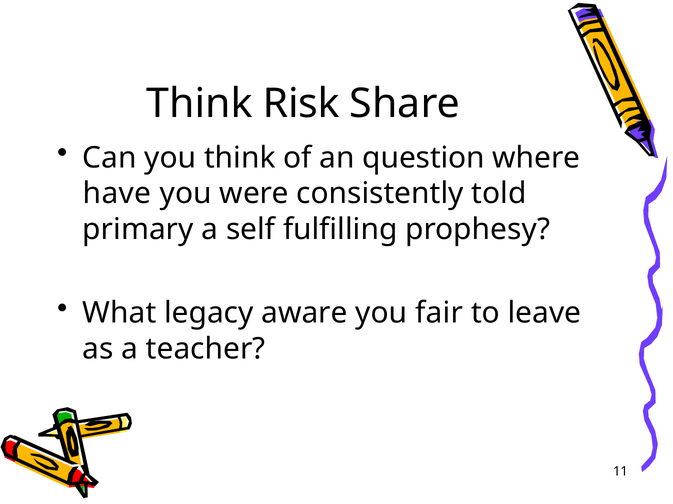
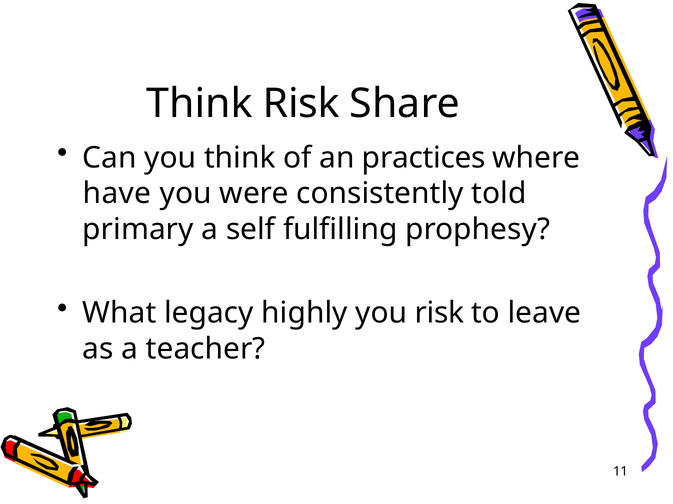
question: question -> practices (424, 158)
aware: aware -> highly (304, 314)
you fair: fair -> risk (439, 314)
